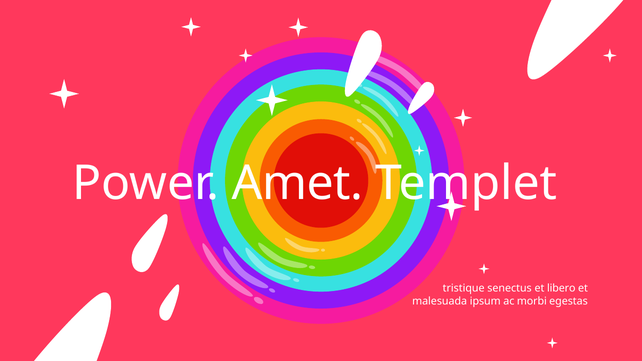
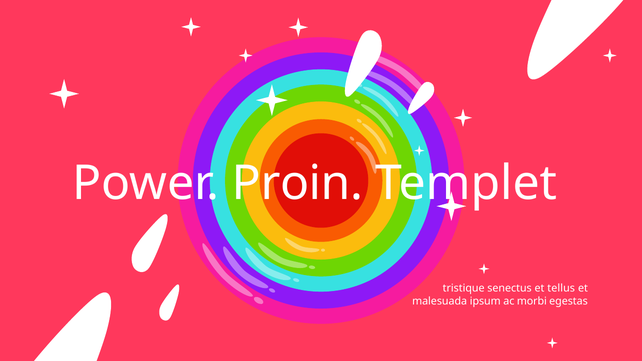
Amet: Amet -> Proin (297, 184)
libero: libero -> tellus (561, 288)
